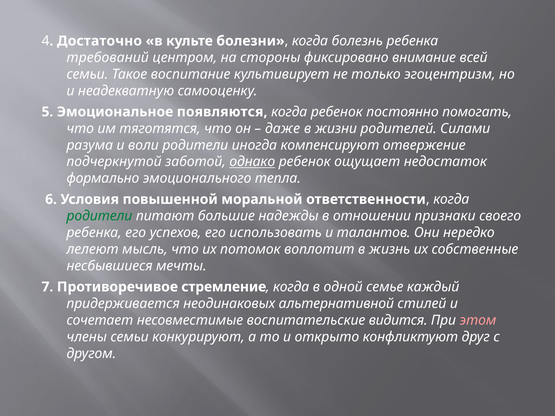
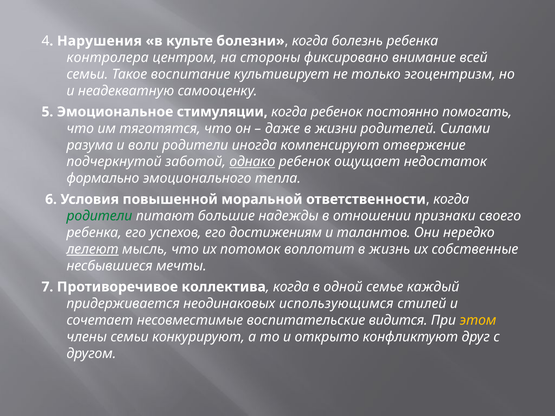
Достаточно: Достаточно -> Нарушения (99, 41)
требований: требований -> контролера (108, 58)
появляются: появляются -> стимуляции (222, 112)
использовать: использовать -> достижениям (276, 233)
лелеют underline: none -> present (93, 249)
стремление: стремление -> коллектива (224, 287)
альтернативной: альтернативной -> использующимся (336, 304)
этом colour: pink -> yellow (478, 320)
